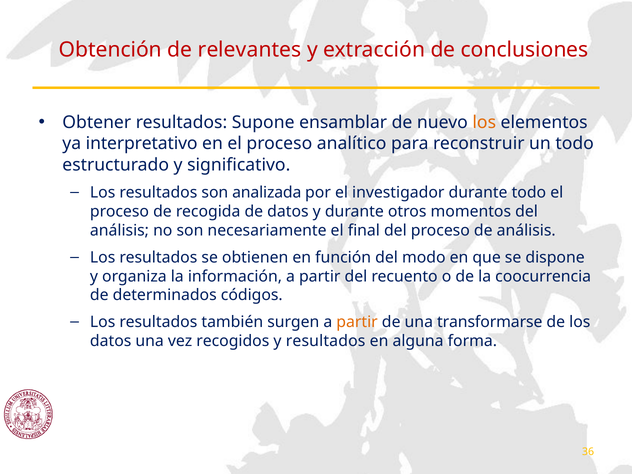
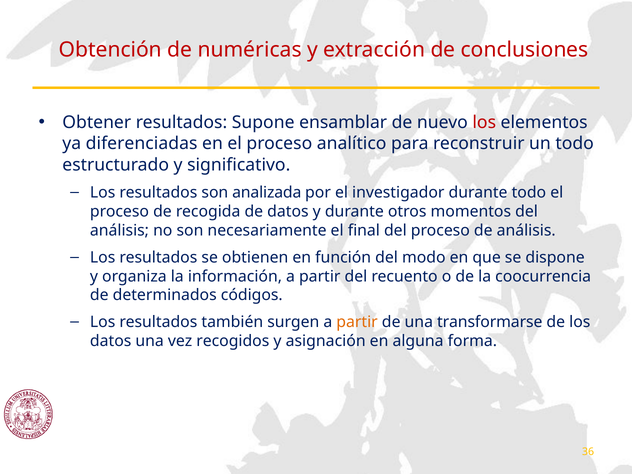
relevantes: relevantes -> numéricas (250, 50)
los colour: orange -> red (484, 123)
interpretativo: interpretativo -> diferenciadas (142, 144)
y resultados: resultados -> asignación (326, 341)
